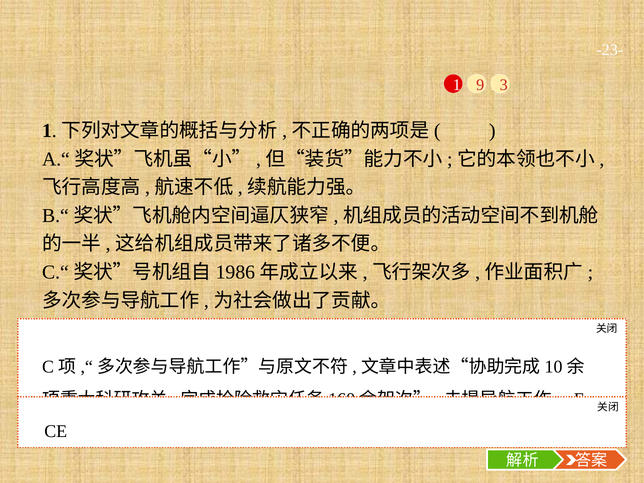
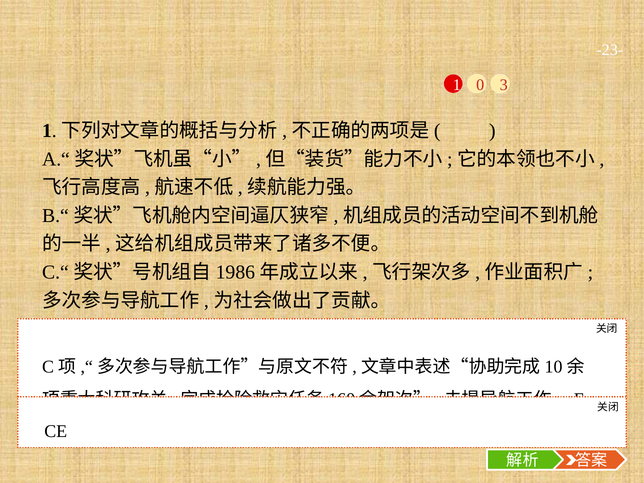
9: 9 -> 0 (480, 85)
